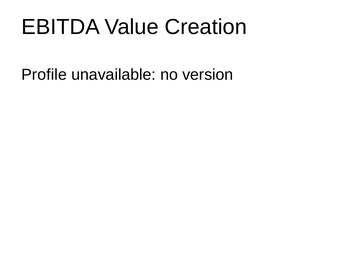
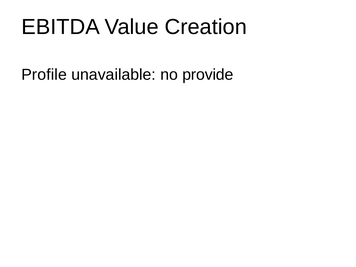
version: version -> provide (208, 75)
